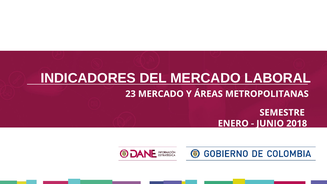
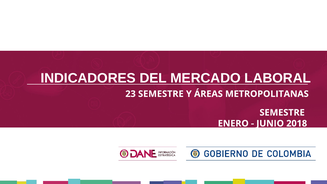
23 MERCADO: MERCADO -> SEMESTRE (161, 94)
